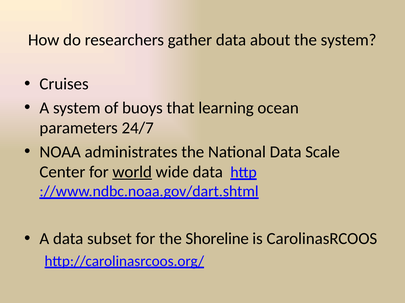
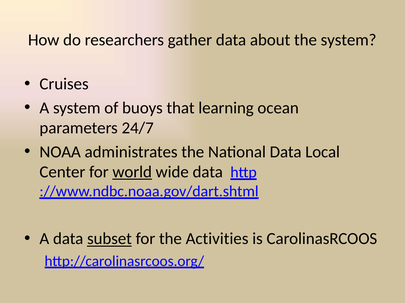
Scale: Scale -> Local (323, 152)
subset underline: none -> present (109, 239)
Shoreline: Shoreline -> Activities (217, 239)
